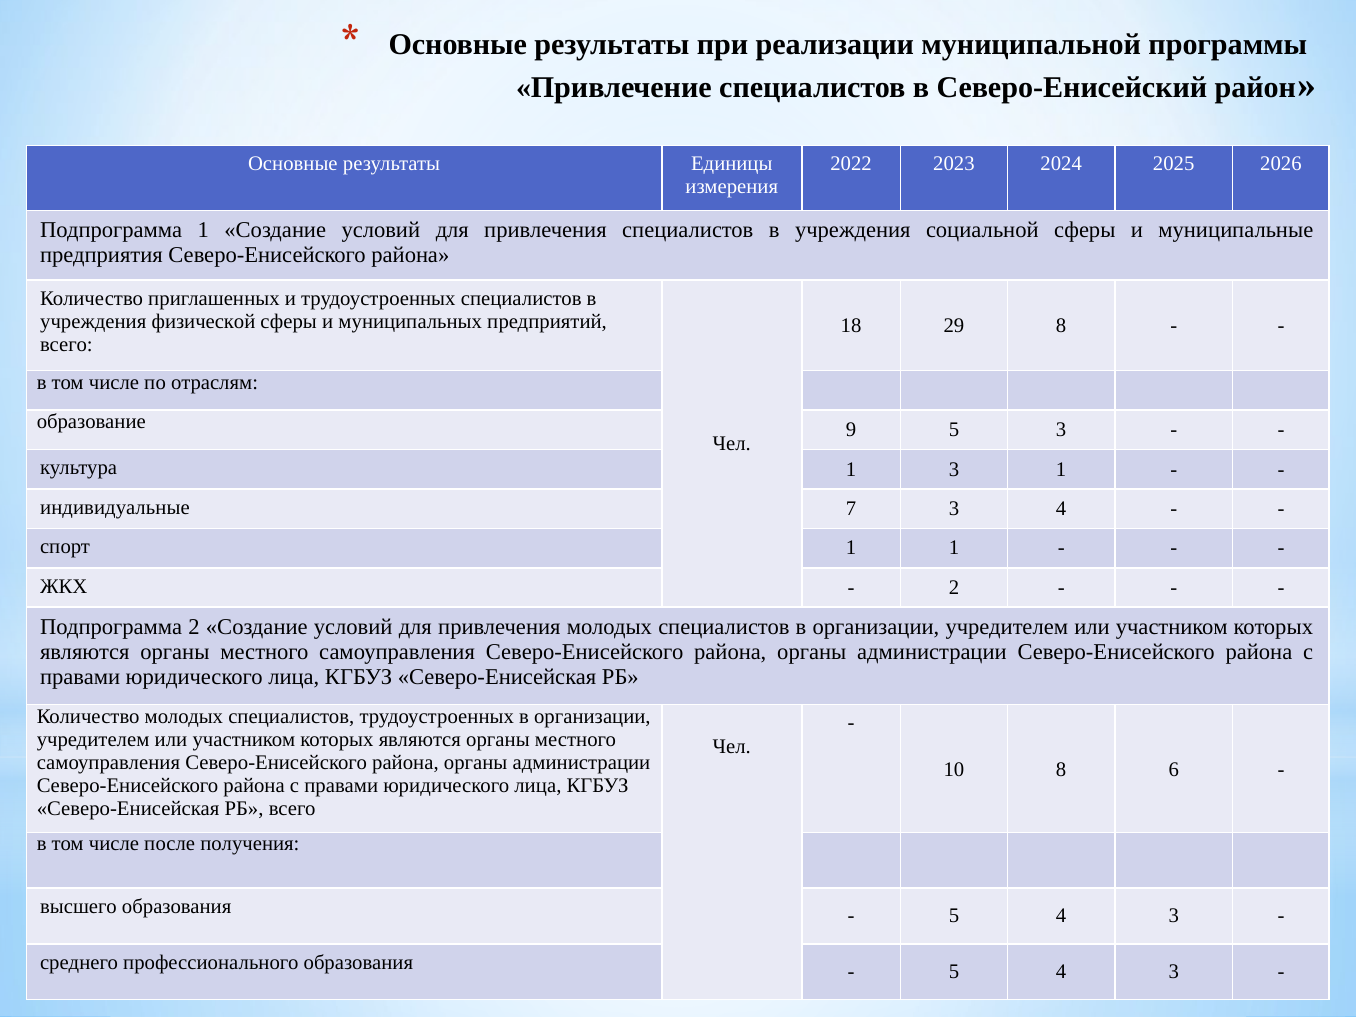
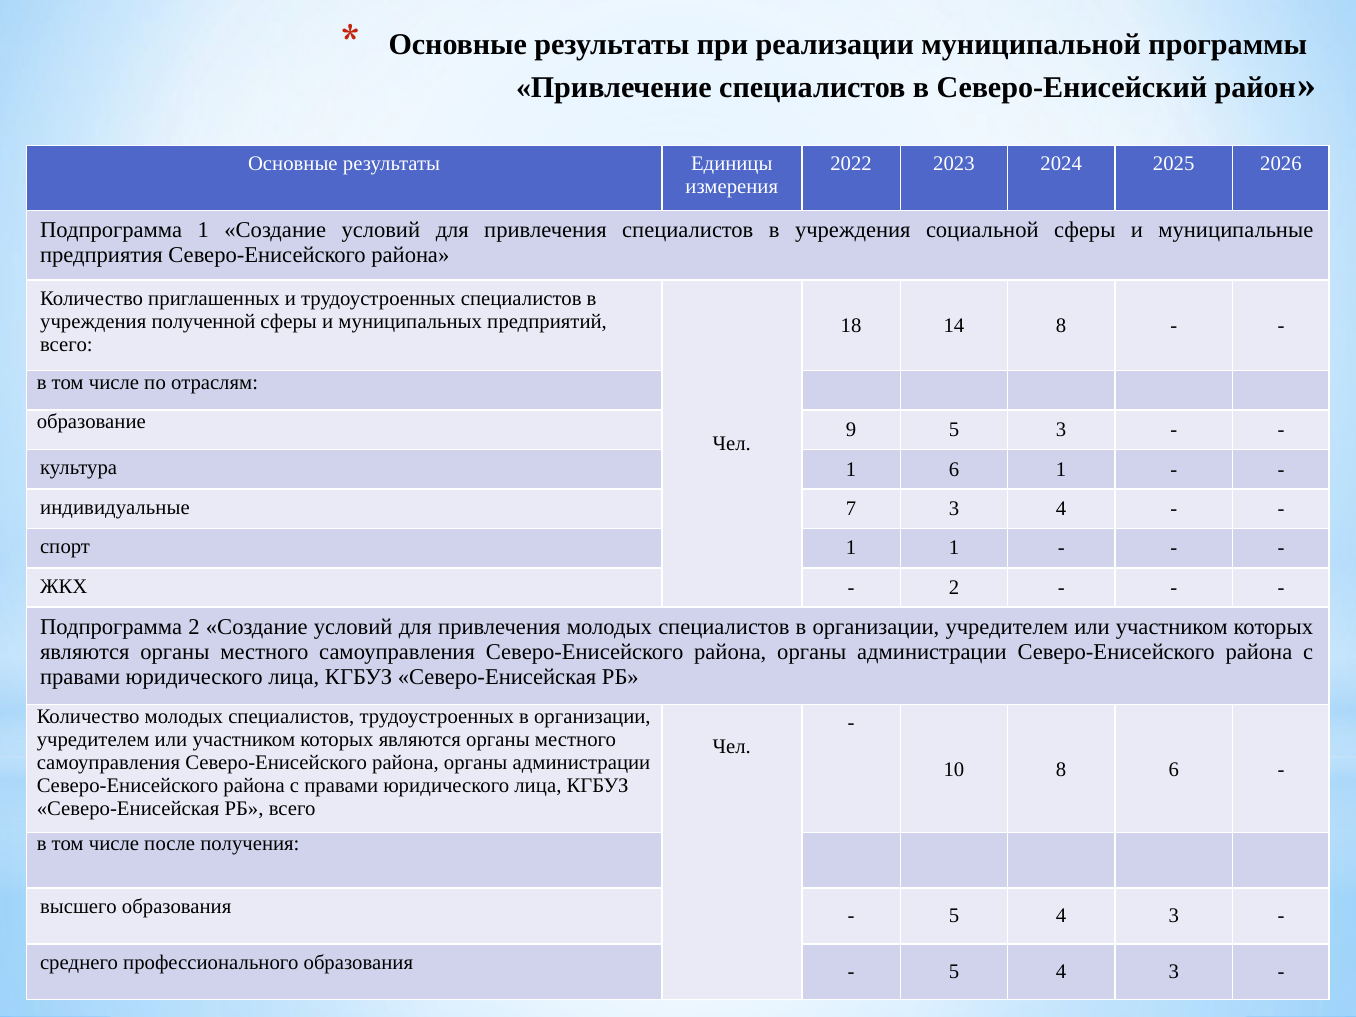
физической: физической -> полученной (204, 322)
29: 29 -> 14 (954, 325)
1 3: 3 -> 6 (954, 469)
